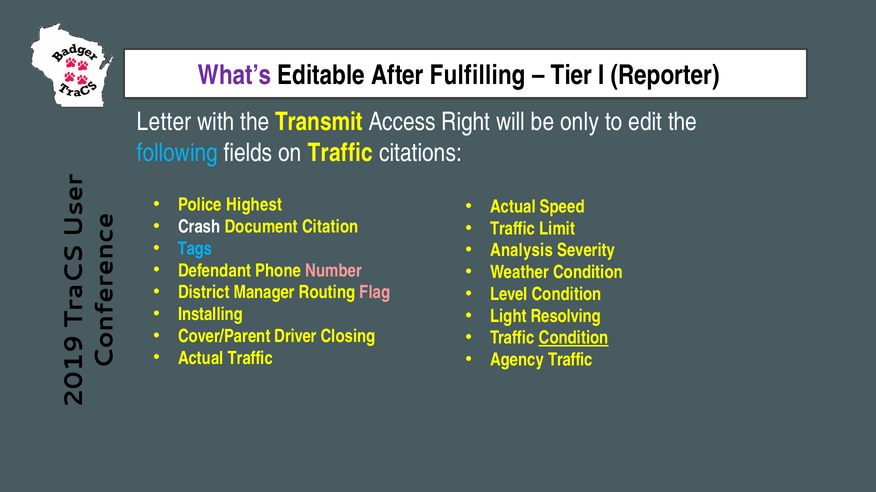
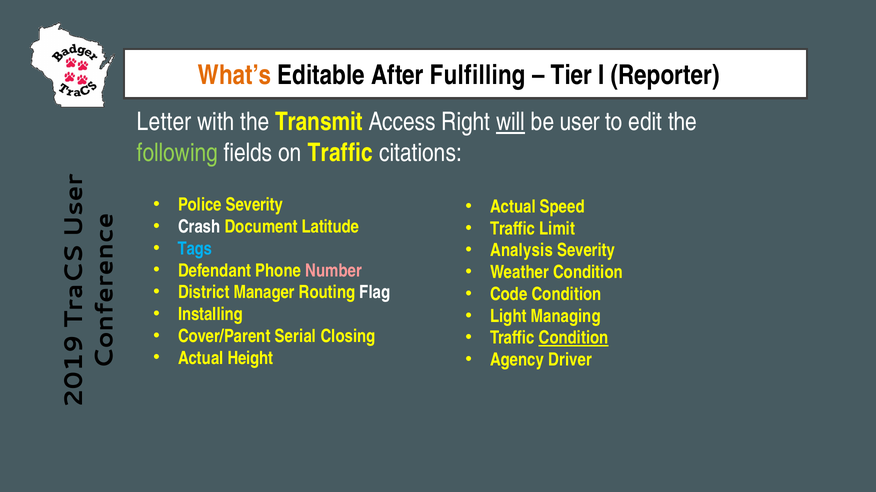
What’s colour: purple -> orange (235, 75)
will underline: none -> present (511, 122)
only: only -> user (580, 122)
following colour: light blue -> light green (177, 153)
Police Highest: Highest -> Severity (254, 205)
Citation: Citation -> Latitude (330, 227)
Flag colour: pink -> white (375, 293)
Level: Level -> Code (509, 295)
Resolving: Resolving -> Managing (566, 317)
Driver: Driver -> Serial (295, 337)
Actual Traffic: Traffic -> Height (250, 359)
Agency Traffic: Traffic -> Driver (570, 360)
